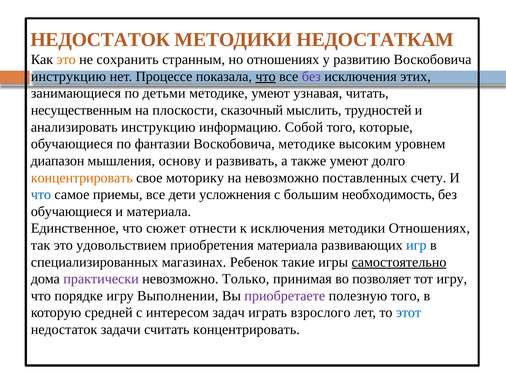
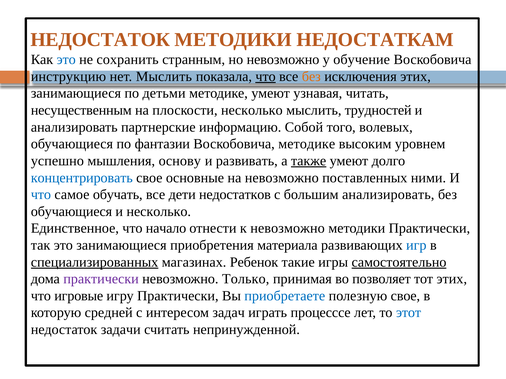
это colour: orange -> blue (66, 60)
но отношениях: отношениях -> невозможно (283, 60)
развитию: развитию -> обучение (362, 60)
нет Процессе: Процессе -> Мыслить (164, 77)
без colour: purple -> orange (311, 77)
плоскости сказочный: сказочный -> несколько (252, 110)
анализировать инструкцию: инструкцию -> партнерские (158, 127)
которые: которые -> волевых (386, 127)
диапазон: диапазон -> успешно (57, 161)
также underline: none -> present (309, 161)
концентрировать colour: orange -> blue (82, 178)
моторику: моторику -> основные (195, 178)
счету: счету -> ними (428, 178)
приемы: приемы -> обучать (118, 195)
усложнения: усложнения -> недостатков (235, 195)
большим необходимость: необходимость -> анализировать (388, 195)
и материала: материала -> несколько (159, 212)
сюжет: сюжет -> начало (166, 229)
к исключения: исключения -> невозможно (288, 229)
методики Отношениях: Отношениях -> Практически (429, 229)
это удовольствием: удовольствием -> занимающиеся (121, 246)
специализированных underline: none -> present (95, 262)
тот игру: игру -> этих (452, 279)
порядке: порядке -> игровые (79, 296)
игру Выполнении: Выполнении -> Практически (178, 296)
приобретаете colour: purple -> blue (285, 296)
полезную того: того -> свое (405, 296)
взрослого: взрослого -> процесссе (321, 313)
считать концентрировать: концентрировать -> непринужденной (246, 330)
